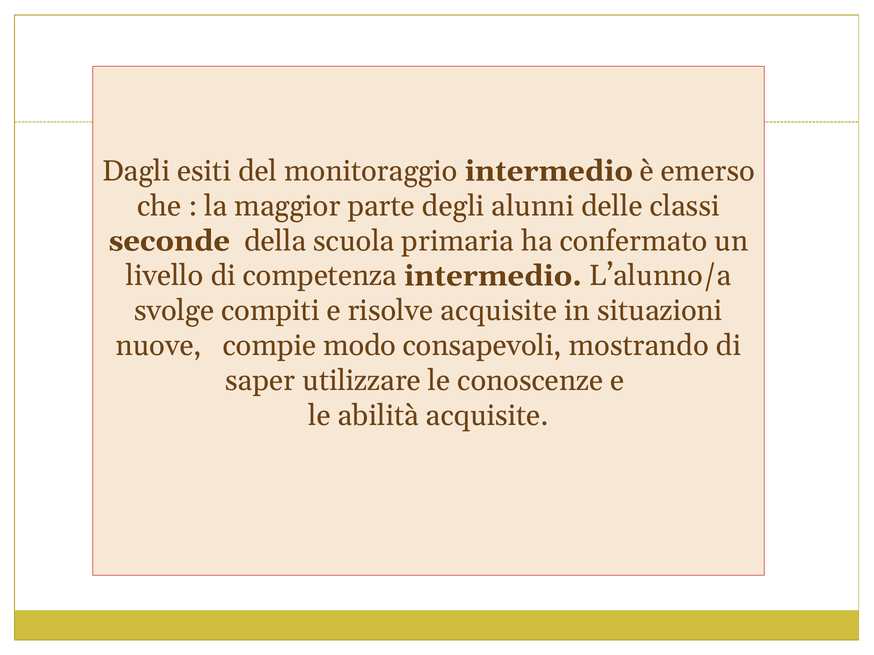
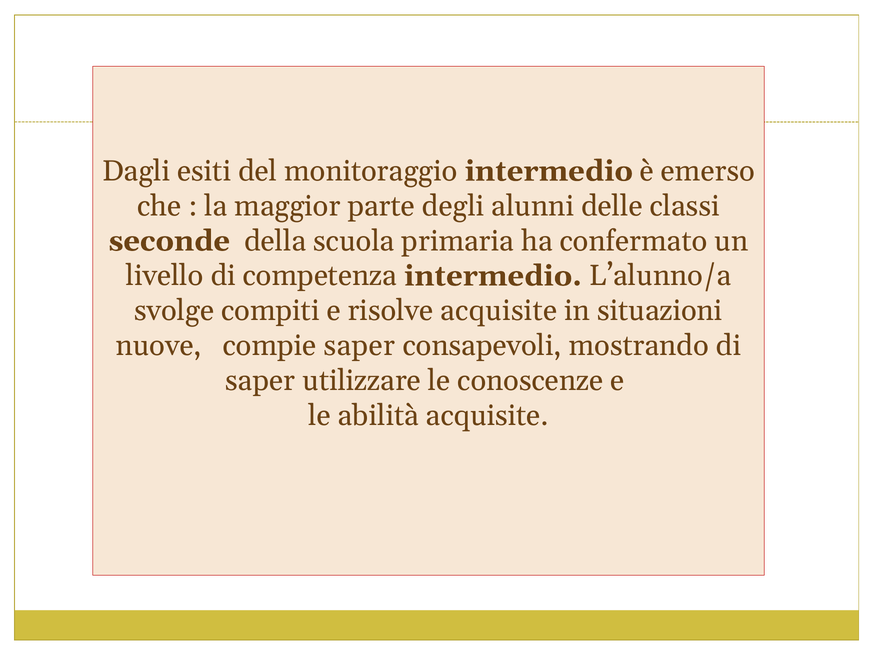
compie modo: modo -> saper (359, 346)
